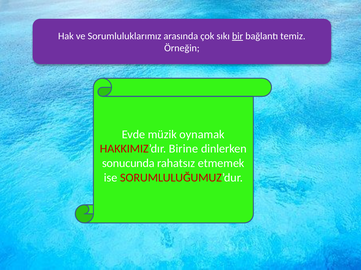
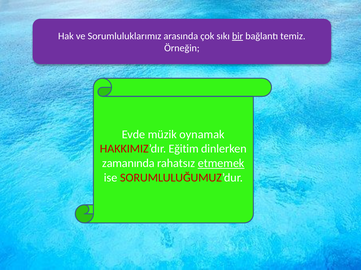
Birine: Birine -> Eğitim (184, 149)
sonucunda: sonucunda -> zamanında (128, 164)
etmemek underline: none -> present (221, 164)
